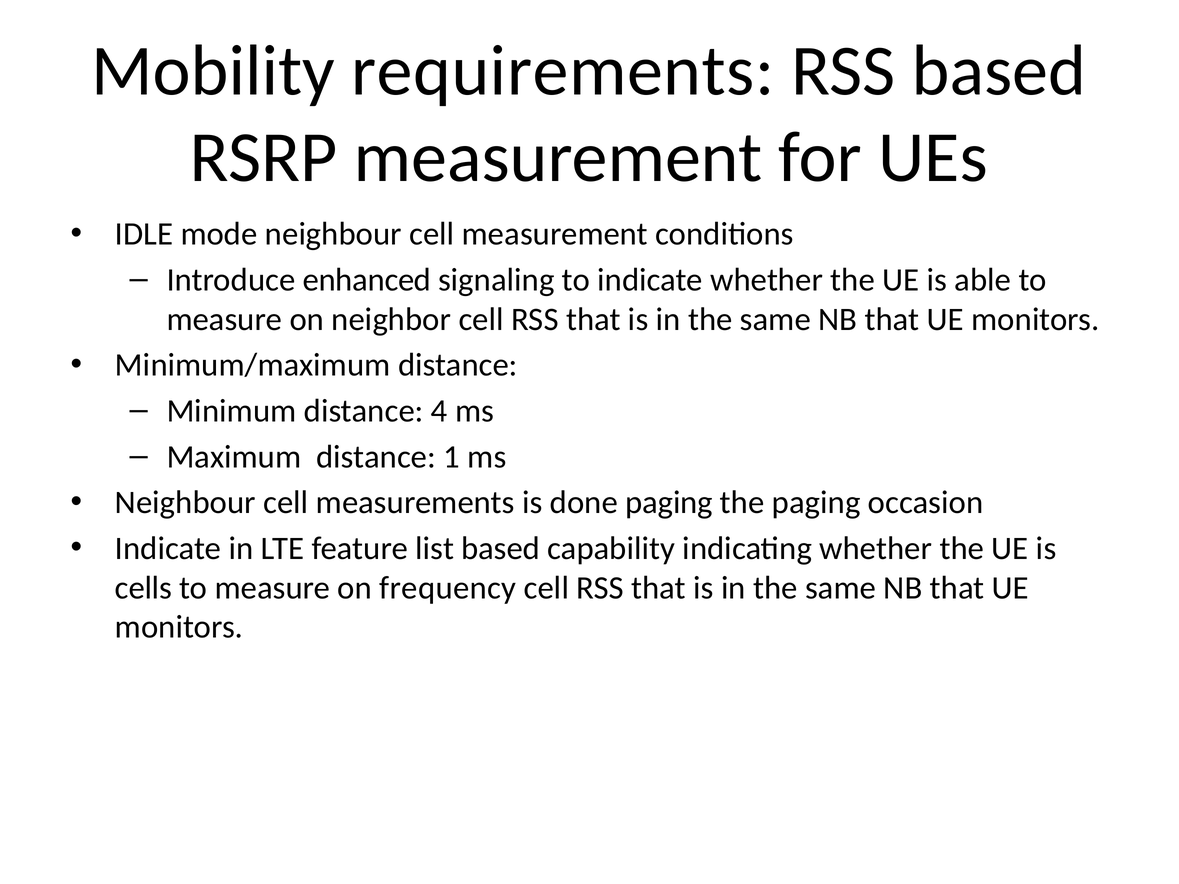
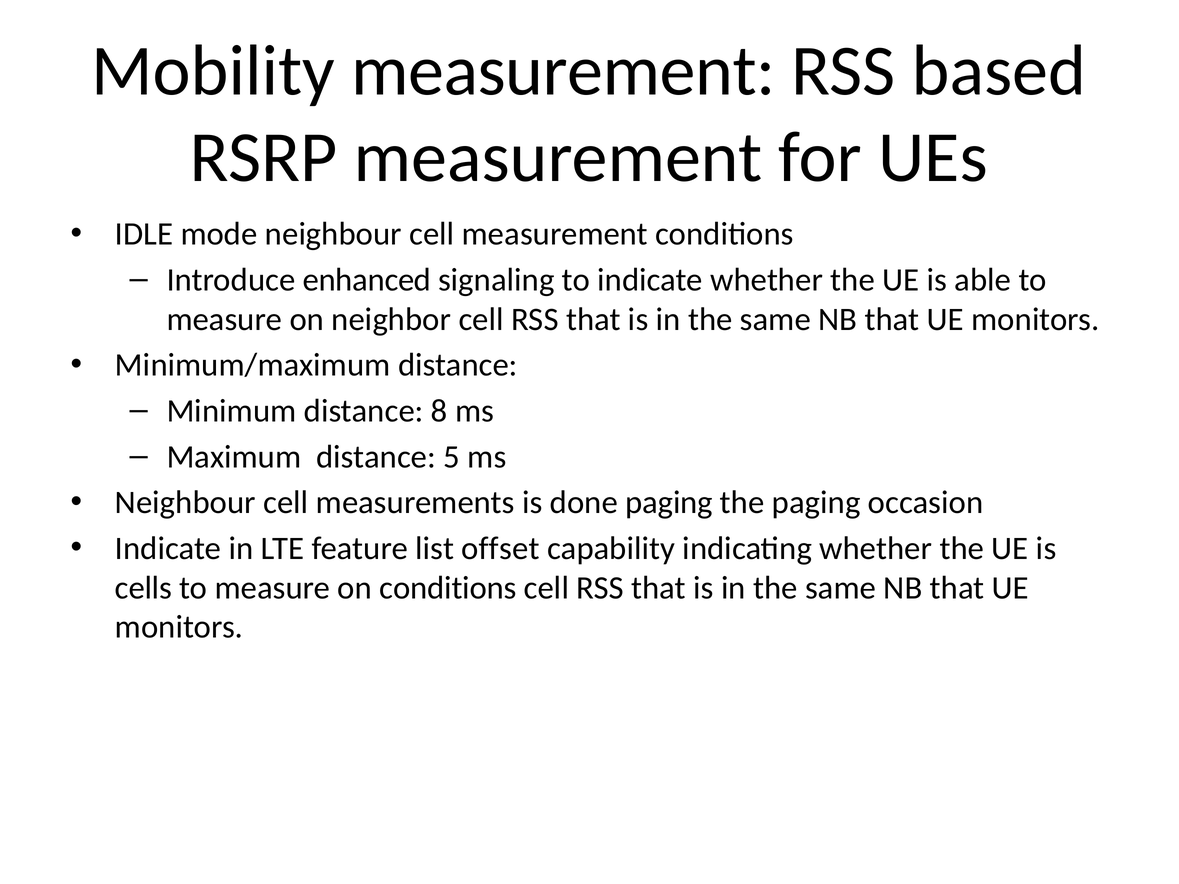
Mobility requirements: requirements -> measurement (563, 71)
4: 4 -> 8 (439, 411)
1: 1 -> 5 (452, 457)
list based: based -> offset (500, 549)
on frequency: frequency -> conditions (448, 588)
